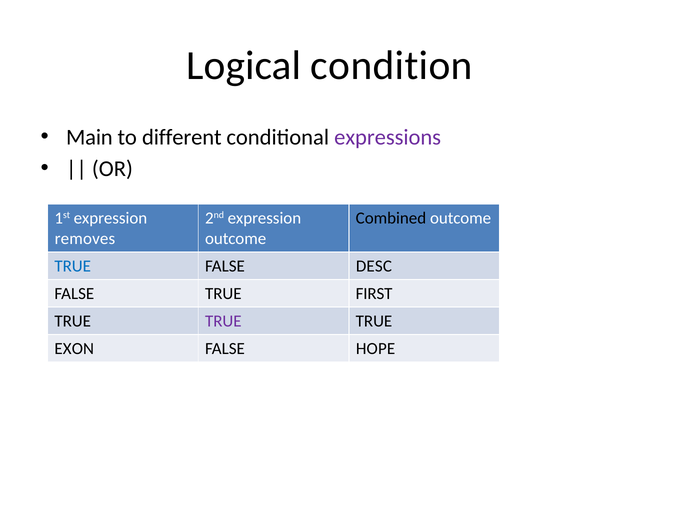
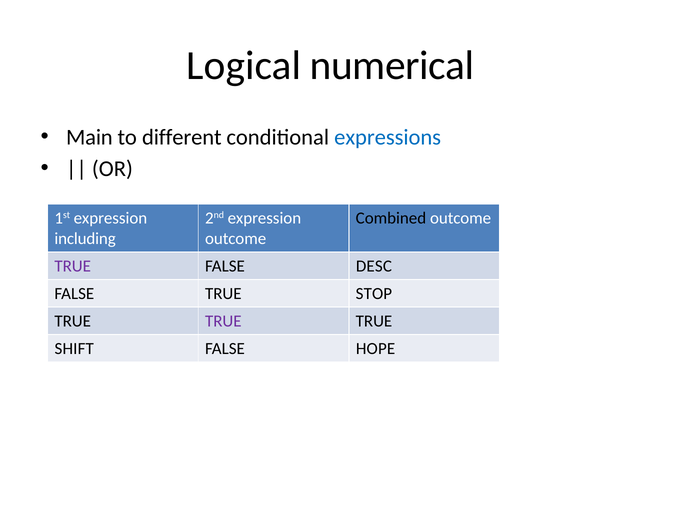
condition: condition -> numerical (392, 66)
expressions colour: purple -> blue (388, 137)
removes: removes -> including (85, 239)
TRUE colour: blue -> purple (73, 266)
FIRST: FIRST -> STOP (374, 294)
EXON: EXON -> SHIFT (74, 349)
